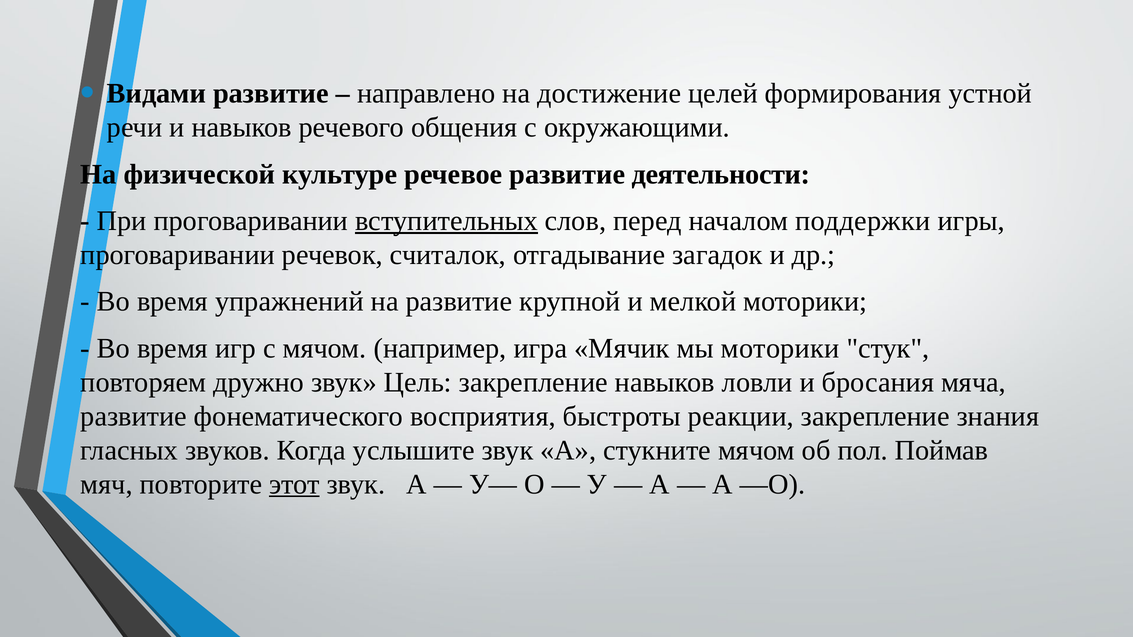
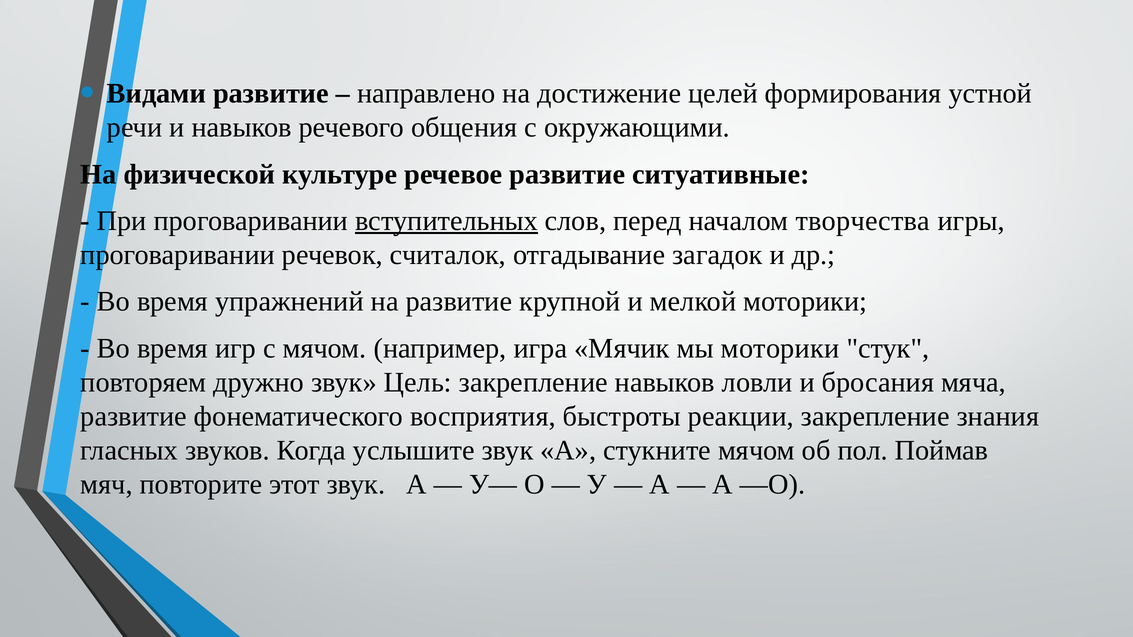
деятельности: деятельности -> ситуативные (721, 174)
поддержки: поддержки -> творчества (863, 221)
этот underline: present -> none (294, 484)
